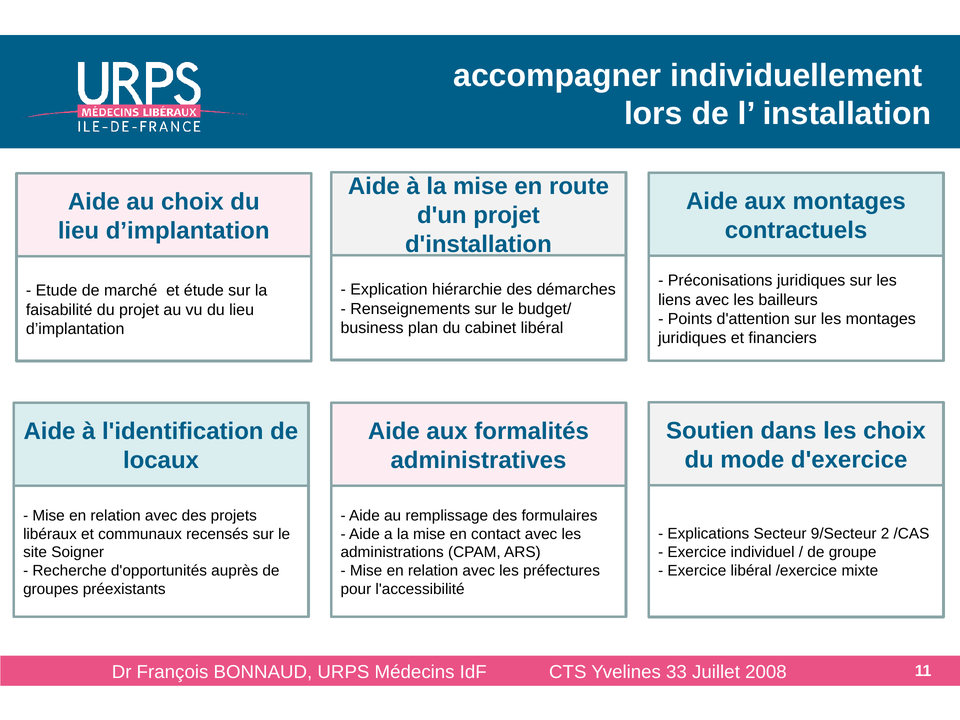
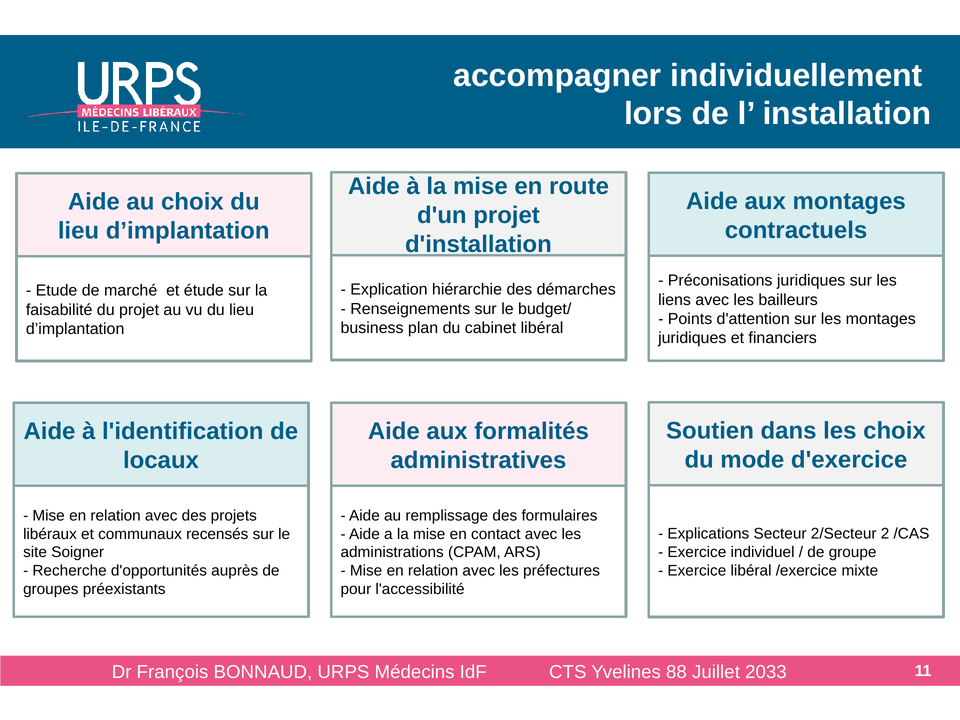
9/Secteur: 9/Secteur -> 2/Secteur (844, 534)
33: 33 -> 88 (676, 672)
2008: 2008 -> 2033 (766, 672)
